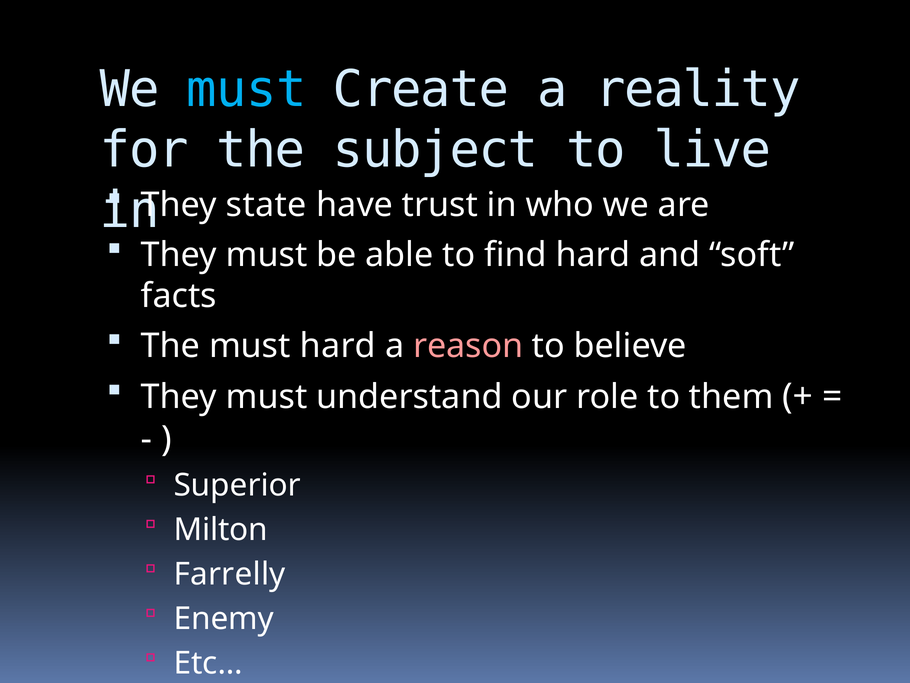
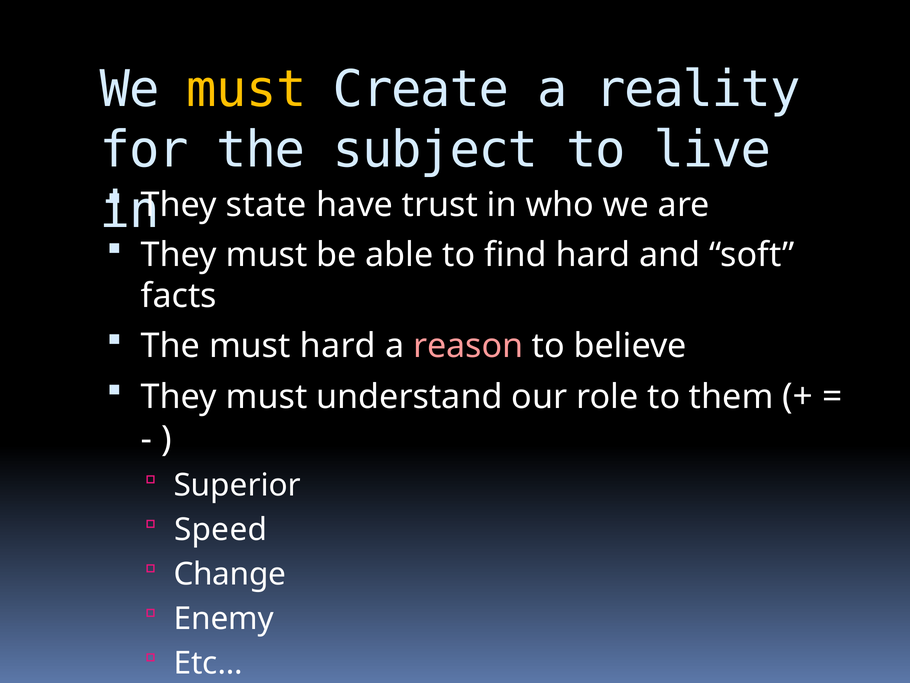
must colour: light blue -> yellow (246, 89)
Milton: Milton -> Speed (221, 530)
Farrelly: Farrelly -> Change (230, 574)
